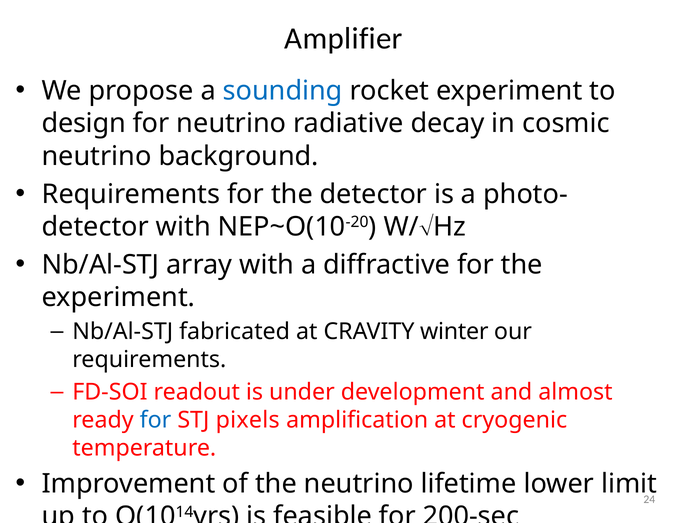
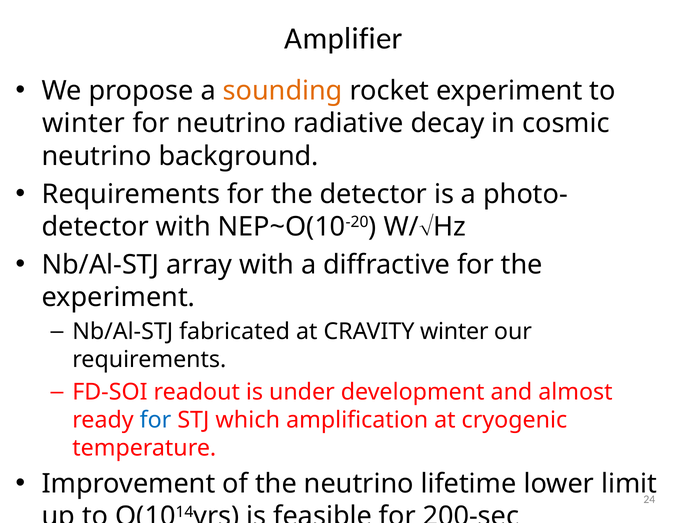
sounding colour: blue -> orange (283, 91)
design: design -> winter (84, 123)
pixels: pixels -> which (248, 420)
